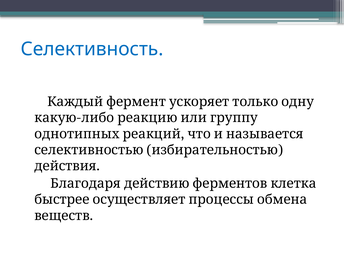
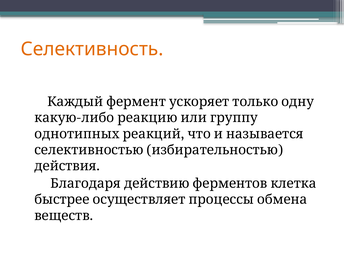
Селективность colour: blue -> orange (92, 49)
